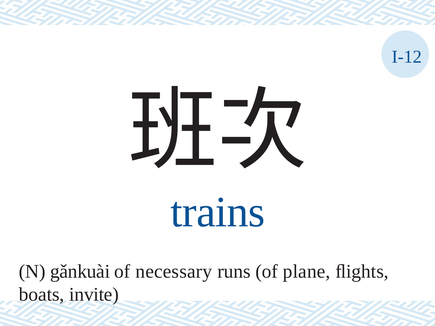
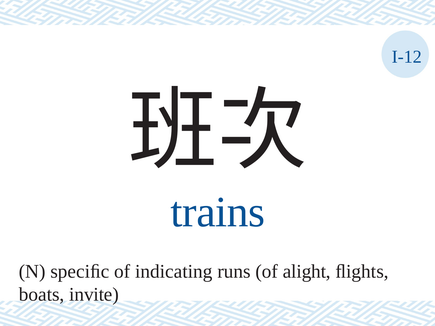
gǎnkuài: gǎnkuài -> speciﬁc (80, 272)
necessary: necessary -> indicating (174, 272)
plane: plane -> alight (307, 272)
